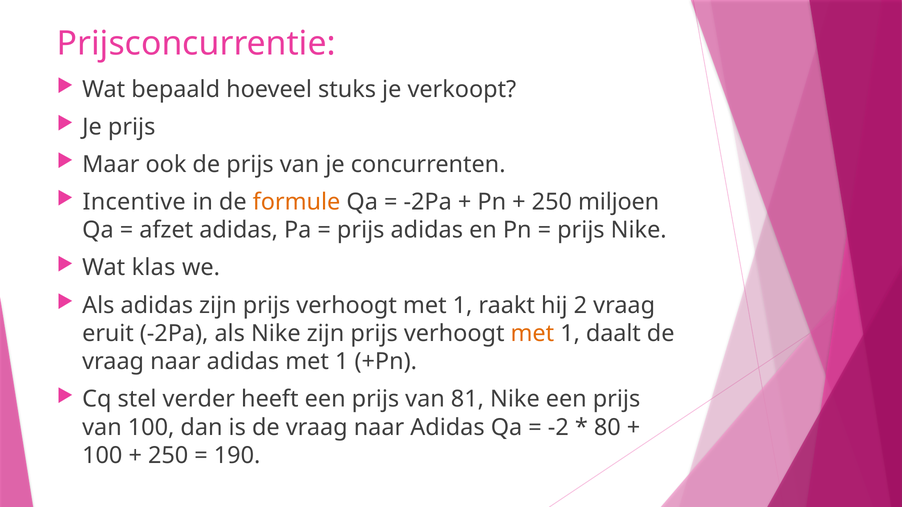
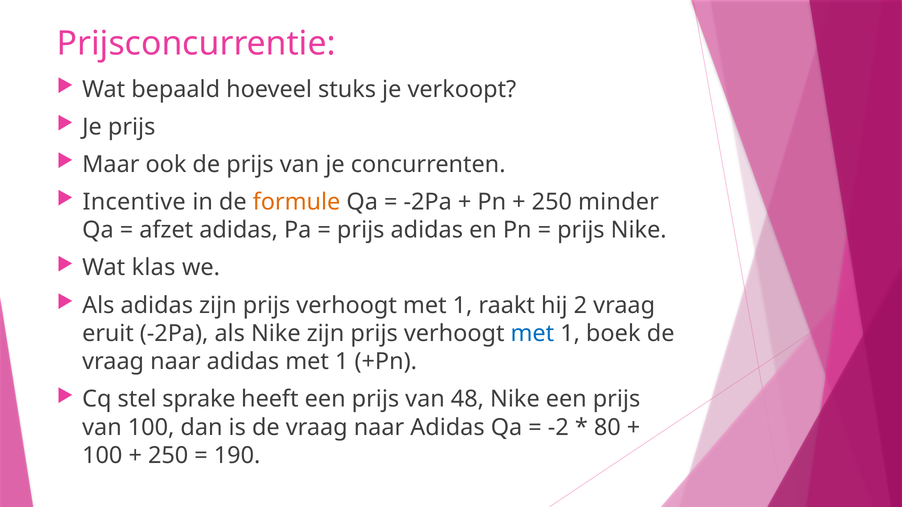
miljoen: miljoen -> minder (618, 202)
met colour: orange -> blue (532, 334)
daalt: daalt -> boek (613, 334)
verder: verder -> sprake (199, 399)
81: 81 -> 48 (467, 399)
